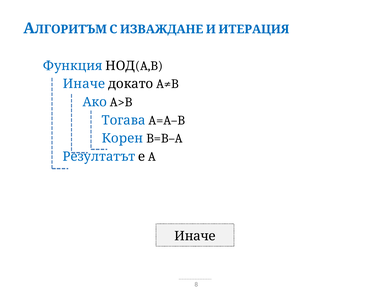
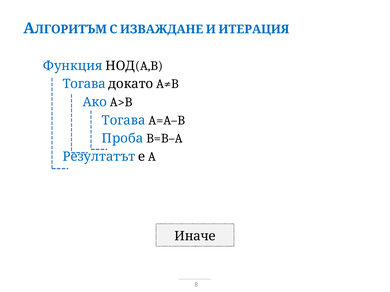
Иначе: Иначе -> Тогава (84, 84)
Корен: Корен -> Проба (122, 139)
